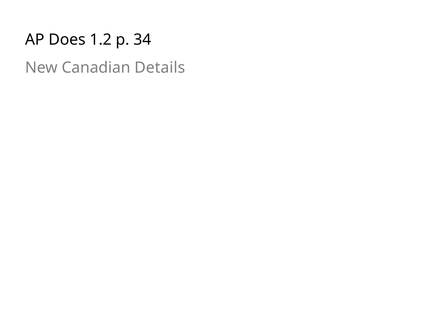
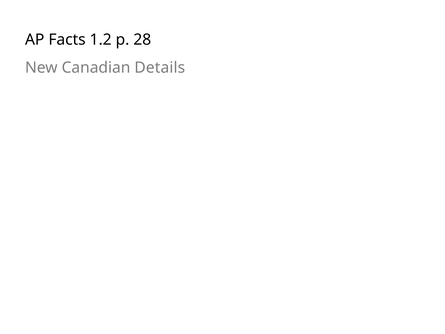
Does: Does -> Facts (67, 40)
34: 34 -> 28 (142, 40)
